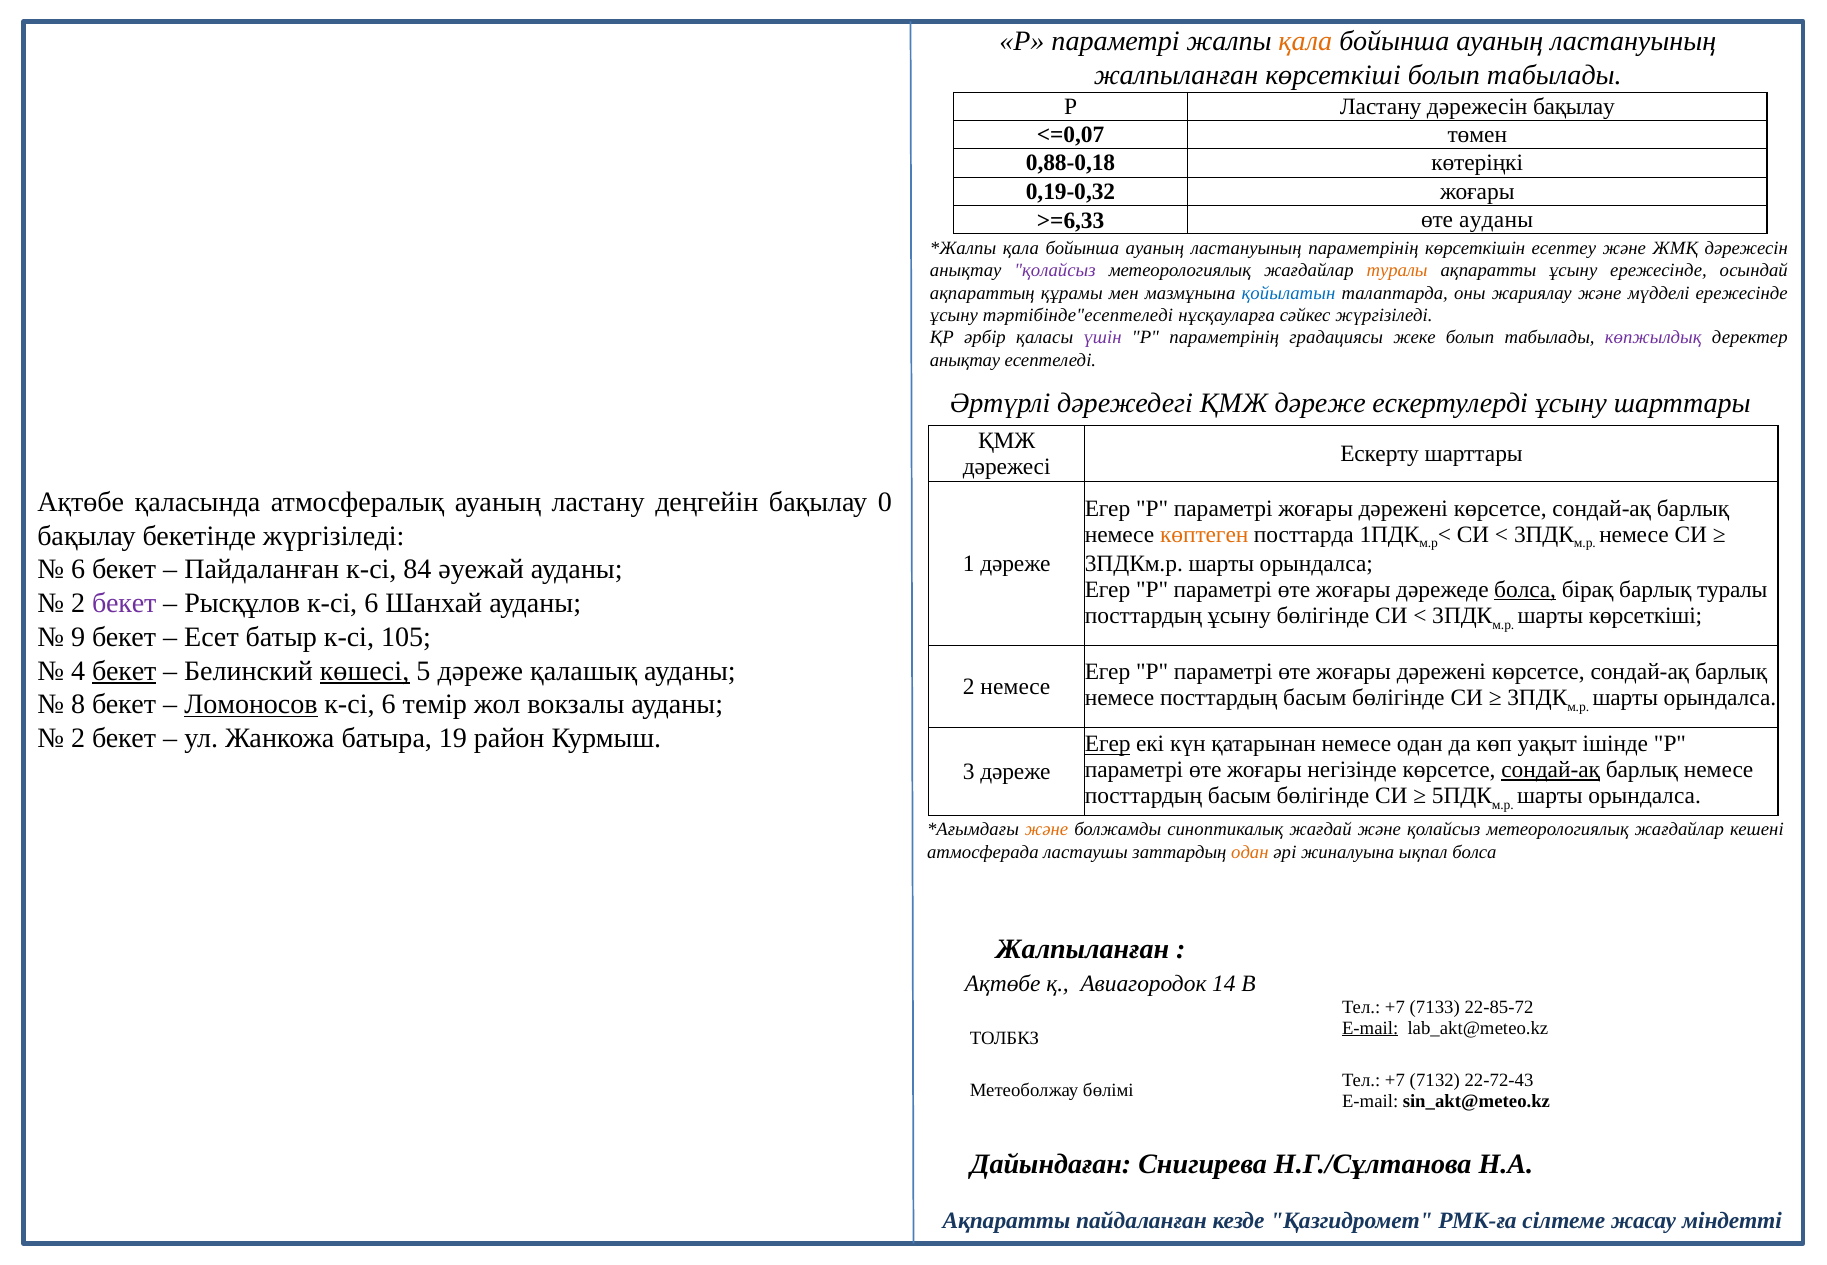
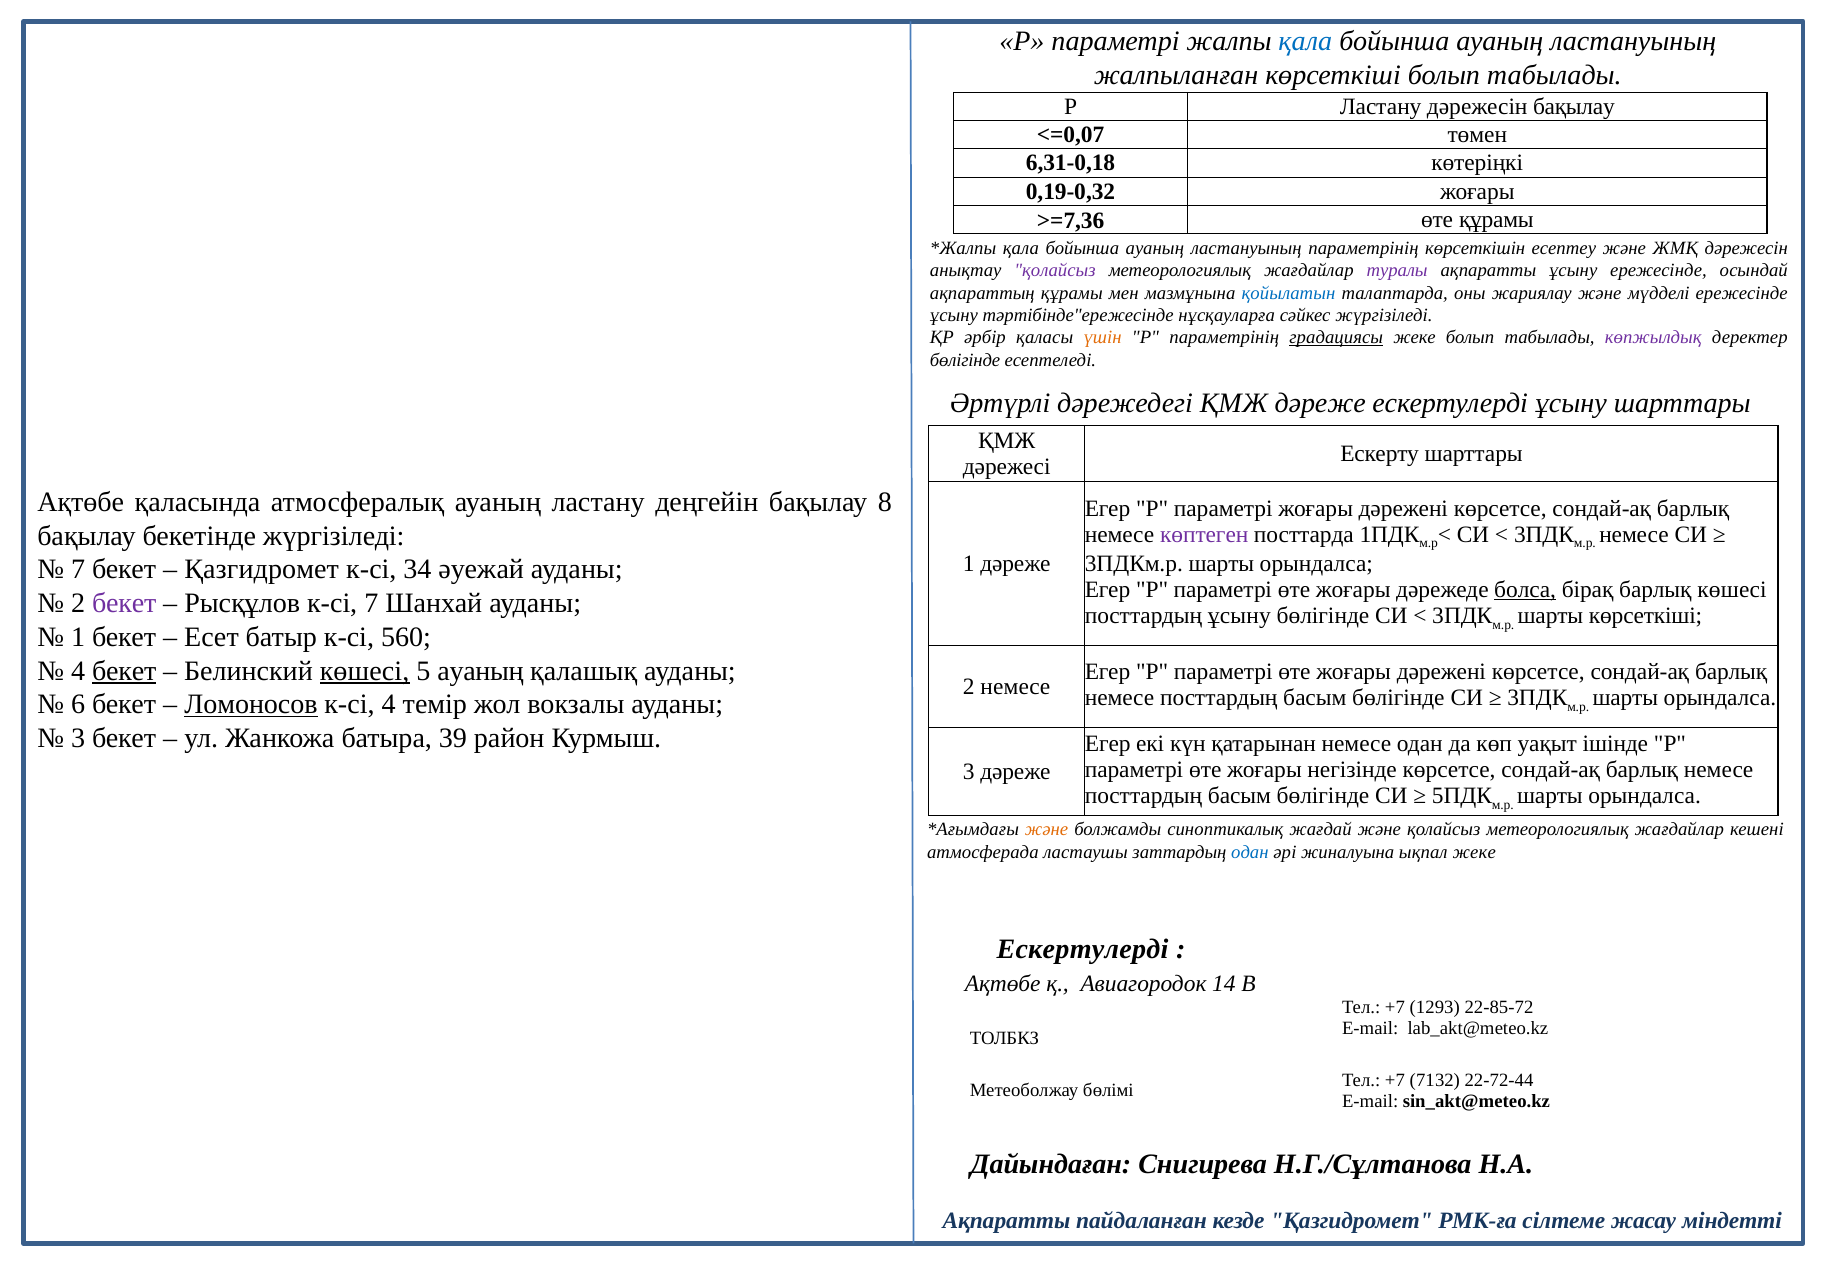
қала colour: orange -> blue (1305, 42)
0,88-0,18: 0,88-0,18 -> 6,31-0,18 (1071, 163)
>=6,33: >=6,33 -> >=7,36 (1071, 221)
өте ауданы: ауданы -> құрамы (1496, 220)
туралы colour: orange -> purple (1397, 270)
тәртібінде"есептеледі: тәртібінде"есептеледі -> тәртібінде"ережесінде (1078, 315)
үшін colour: purple -> orange (1103, 338)
градациясы underline: none -> present (1336, 338)
анықтау: анықтау -> бөлігінде (965, 360)
0: 0 -> 8 (885, 502)
көптеген colour: orange -> purple (1204, 534)
6: 6 -> 7 (78, 569)
Пайдаланған: Пайдаланған -> Қазгидромет (262, 569)
84: 84 -> 34 (417, 569)
барлық туралы: туралы -> көшесі (1732, 590)
Рысқұлов к-сі 6: 6 -> 7 (371, 603)
9: 9 -> 1 (78, 637)
105: 105 -> 560 (406, 637)
5 дәреже: дәреже -> ауаның (481, 671)
8: 8 -> 6 (78, 704)
6: 6 -> 4 (389, 704)
2: 2 -> 3 (78, 738)
19: 19 -> 39 (453, 738)
Егер underline: present -> none (1108, 744)
сондай-ақ underline: present -> none (1551, 770)
одан colour: orange -> blue (1250, 852)
ықпал болса: болса -> жеке (1474, 852)
Жалпыланған: Жалпыланған -> Ескертулерді (1082, 949)
7133: 7133 -> 1293 (1435, 1007)
E-mail underline: present -> none (1370, 1028)
22-72-43: 22-72-43 -> 22-72-44 (1499, 1080)
